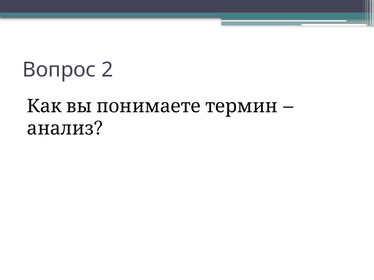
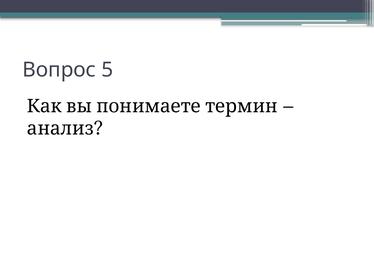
2: 2 -> 5 (107, 70)
